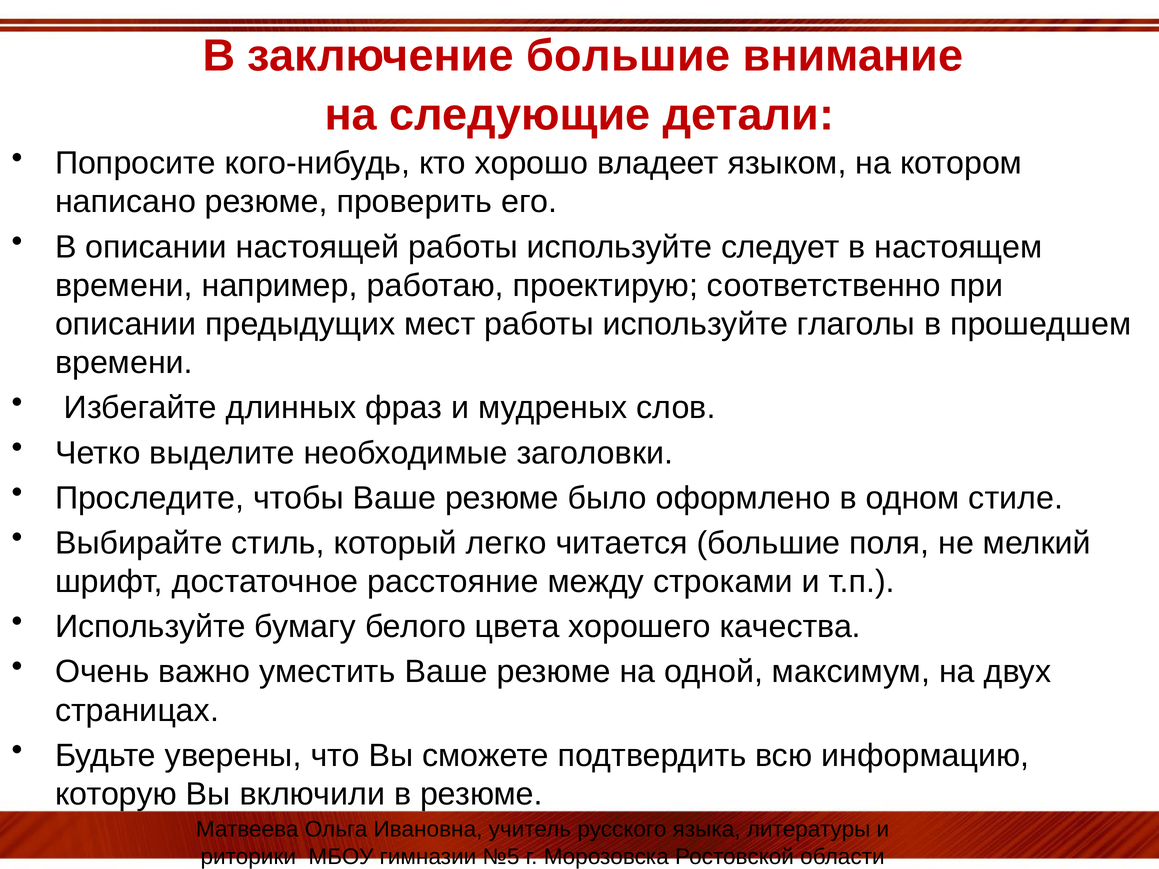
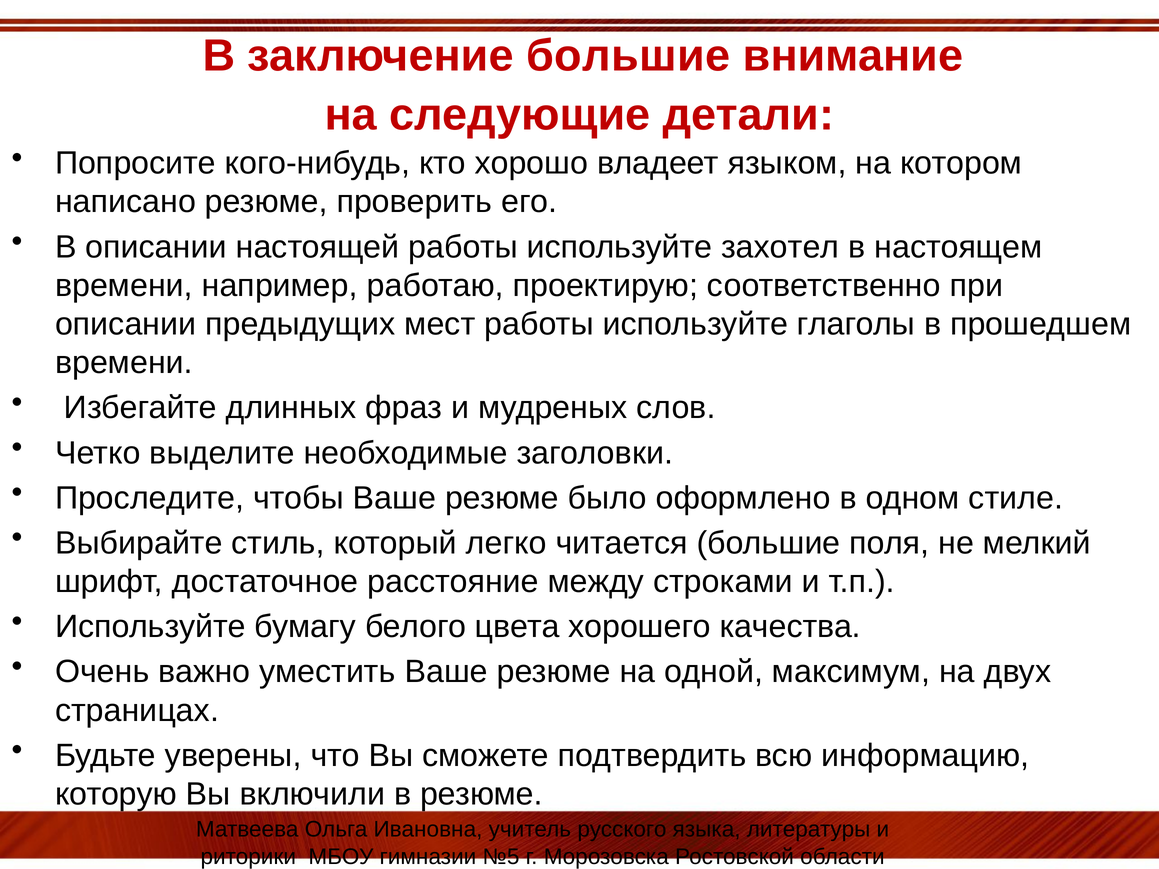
следует: следует -> захотел (780, 247)
